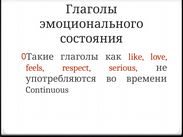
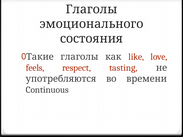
serious: serious -> tasting (123, 68)
